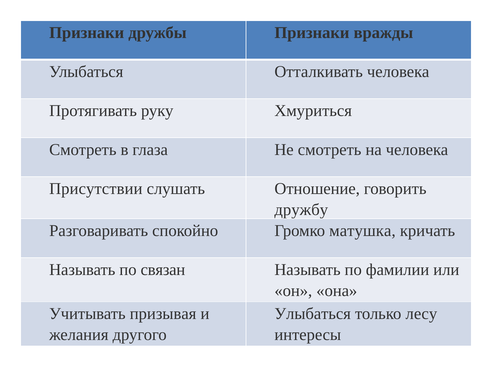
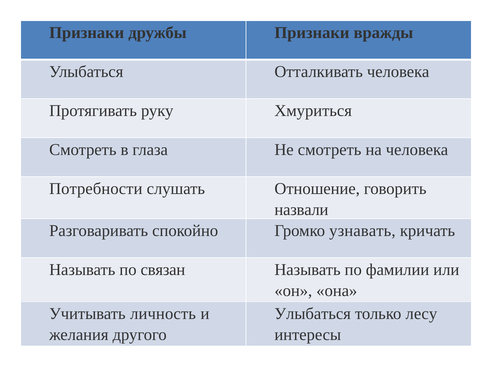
Присутствии: Присутствии -> Потребности (96, 189)
дружбу: дружбу -> назвали (301, 210)
матушка: матушка -> узнавать (362, 231)
призывая: призывая -> личность (163, 314)
